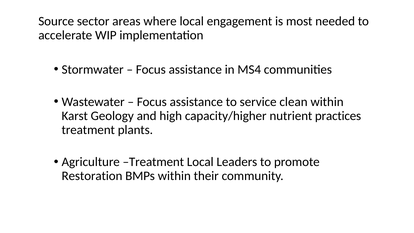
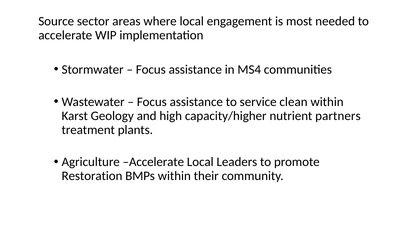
practices: practices -> partners (338, 116)
Agriculture Treatment: Treatment -> Accelerate (153, 162)
